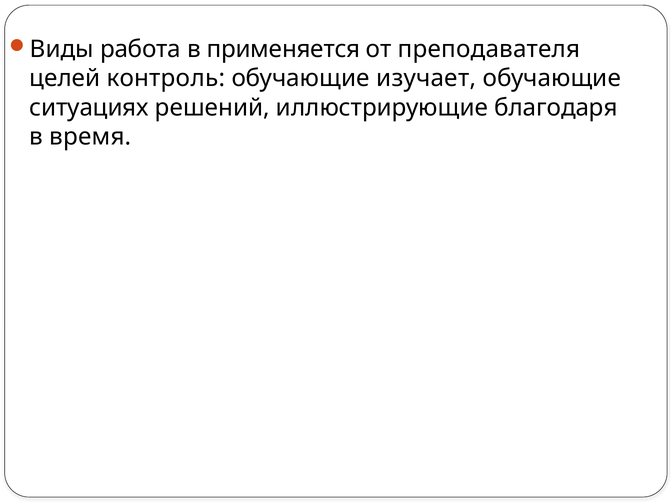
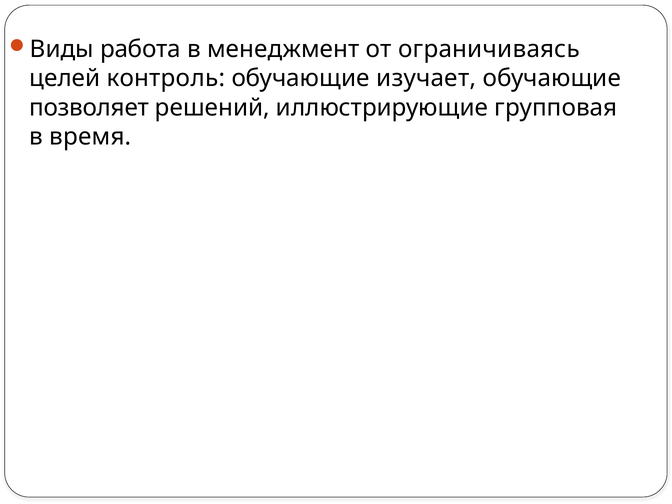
применяется: применяется -> менеджмент (283, 49)
преподавателя: преподавателя -> ограничиваясь (489, 49)
ситуациях: ситуациях -> позволяет (89, 108)
благодаря: благодаря -> групповая (556, 108)
